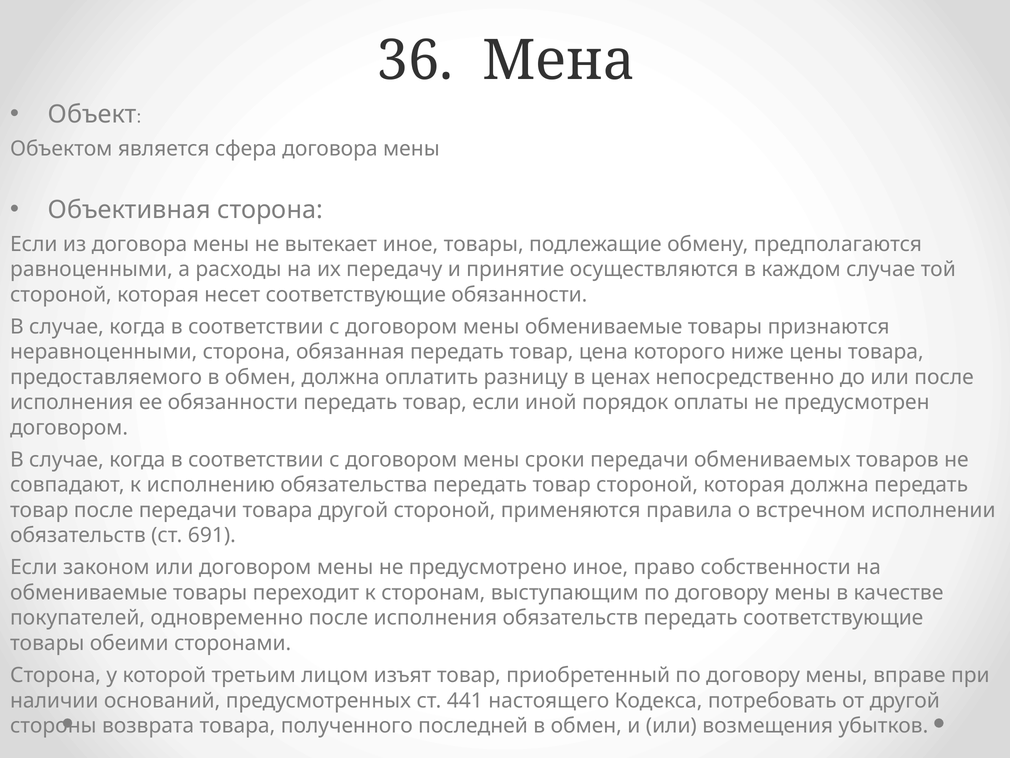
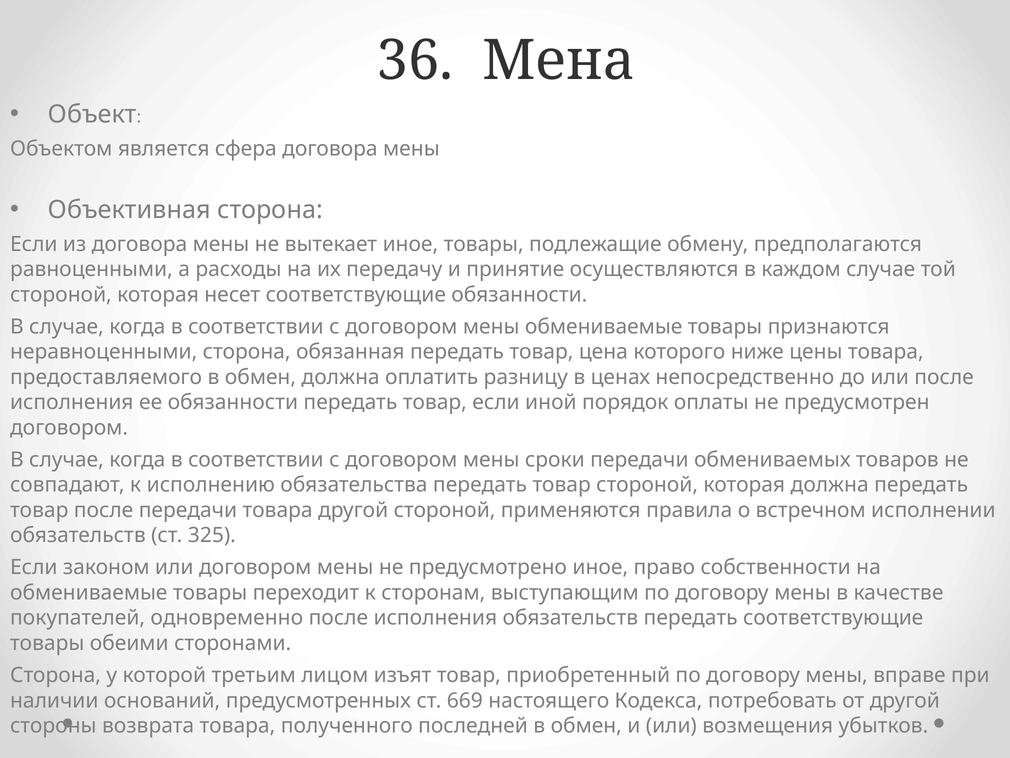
691: 691 -> 325 (212, 535)
441: 441 -> 669 (465, 700)
